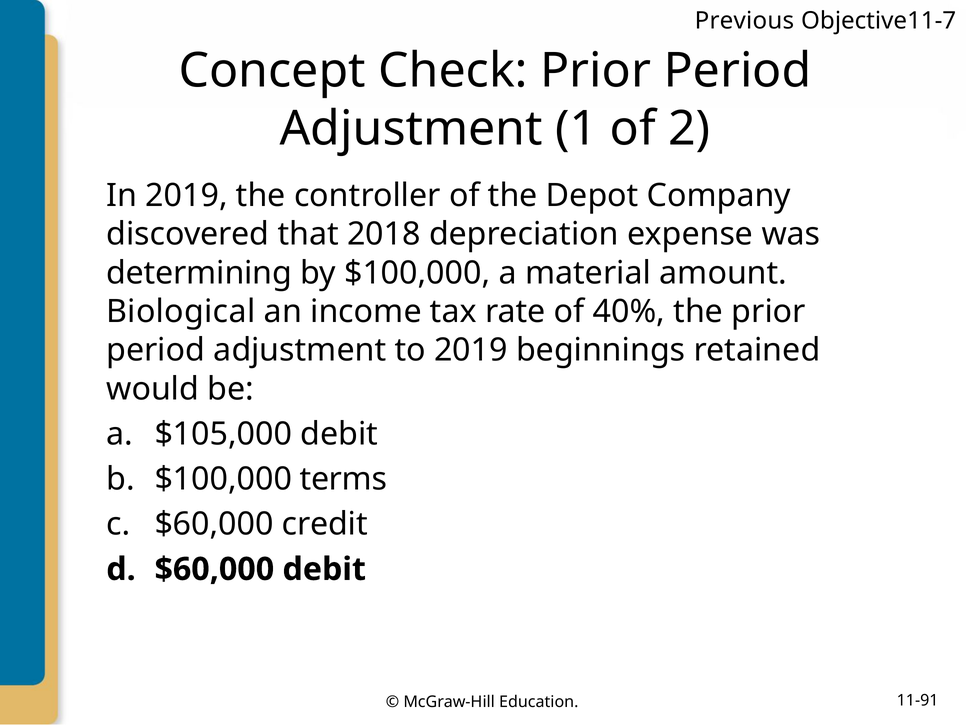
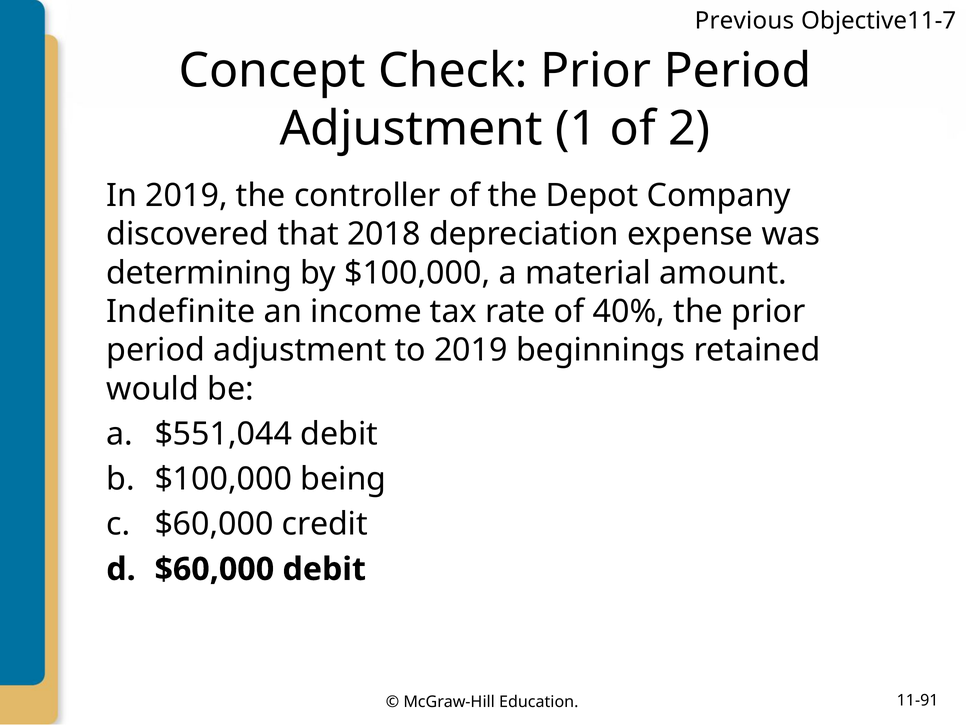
Biological: Biological -> Indefinite (181, 311)
$105,000: $105,000 -> $551,044 (223, 434)
terms: terms -> being (343, 479)
